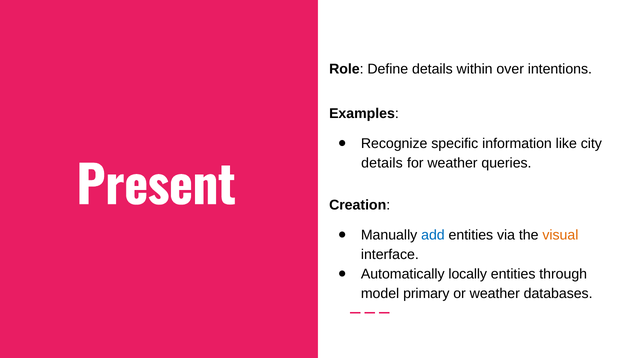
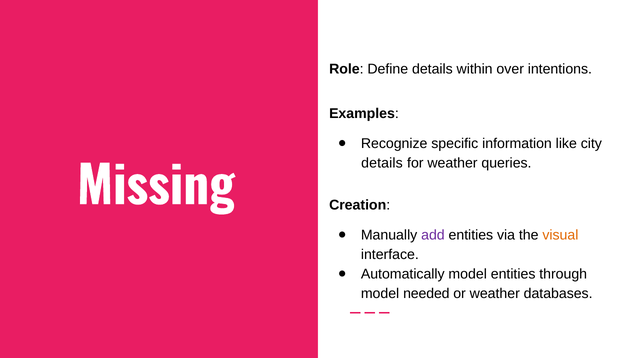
Present: Present -> Missing (156, 187)
add colour: blue -> purple (433, 235)
Automatically locally: locally -> model (468, 274)
primary: primary -> needed (426, 293)
